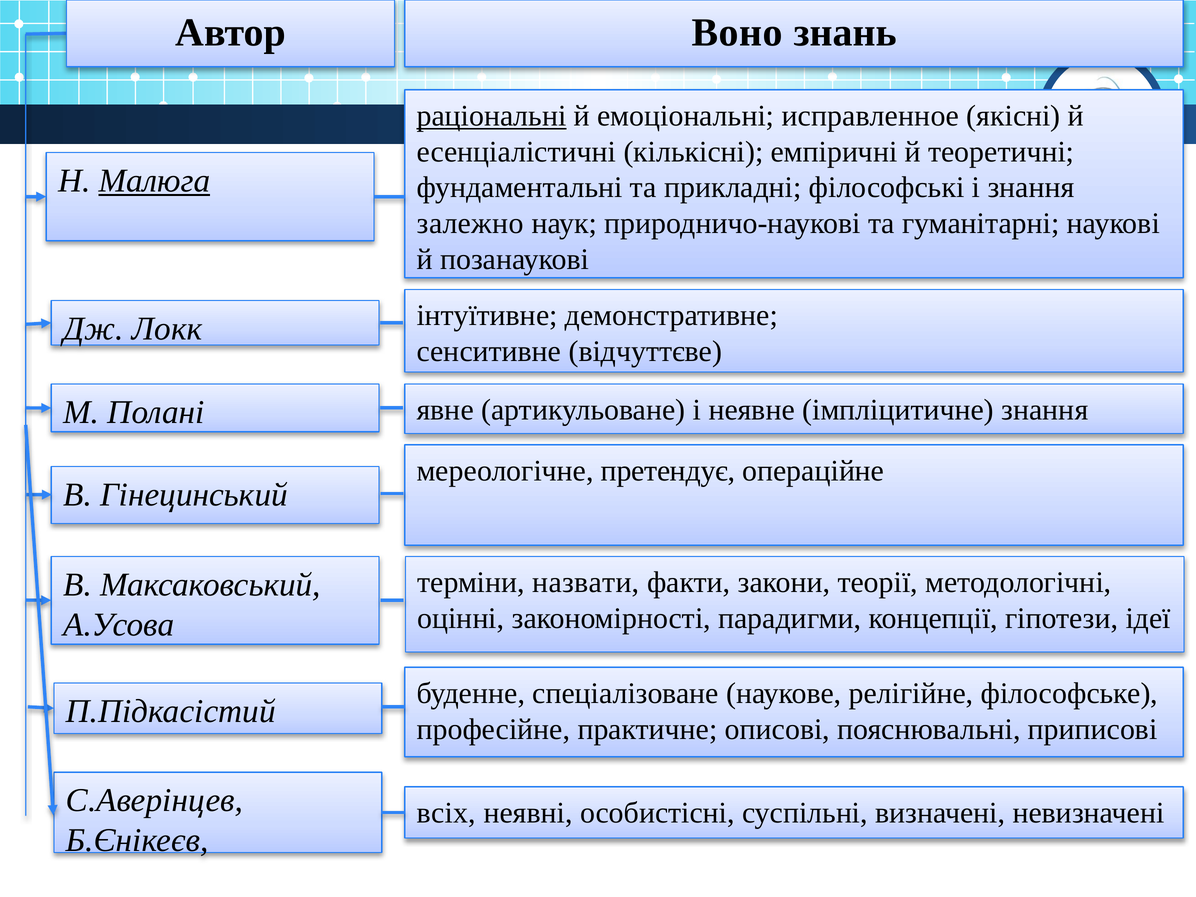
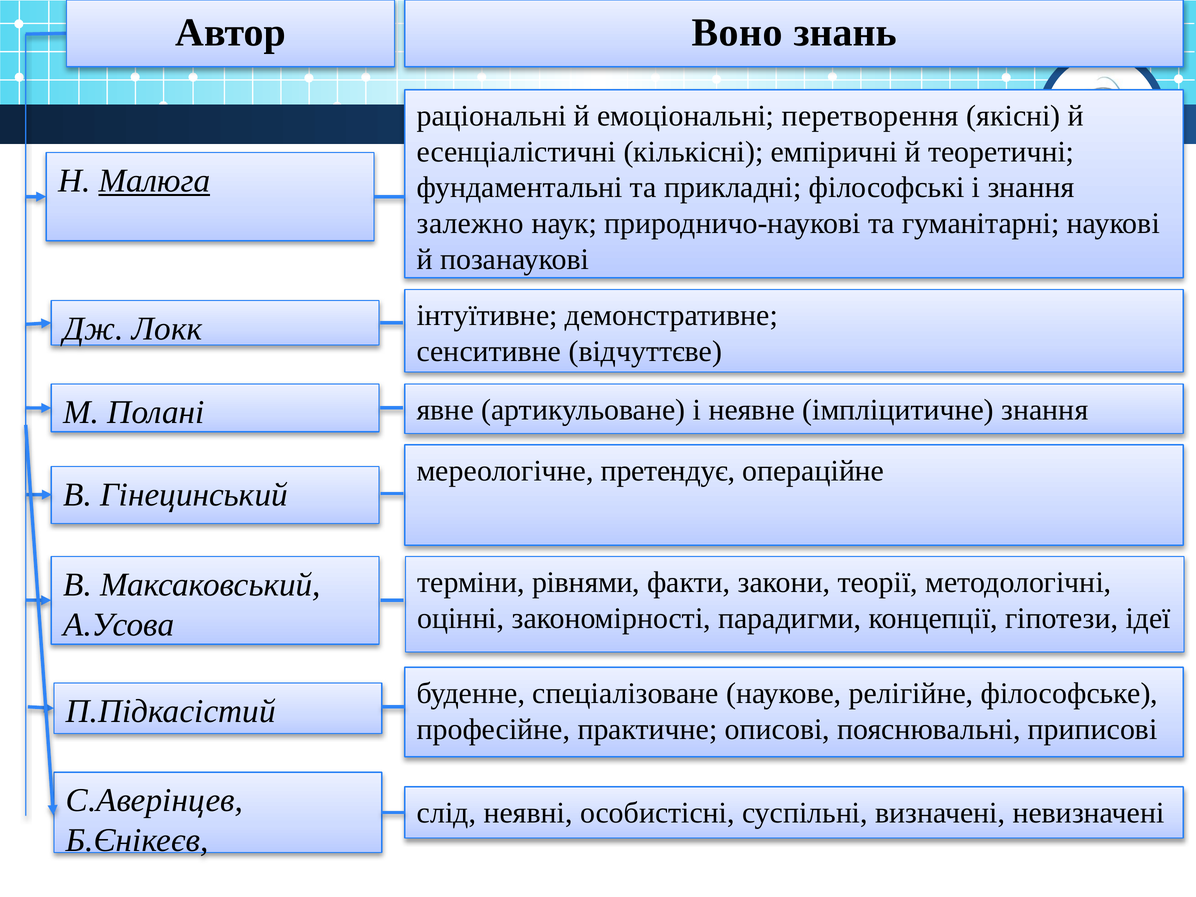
раціональні underline: present -> none (492, 116)
исправленное: исправленное -> перетворення (870, 116)
назвати: назвати -> рівнями (586, 582)
всіх: всіх -> слід (446, 813)
